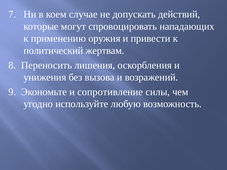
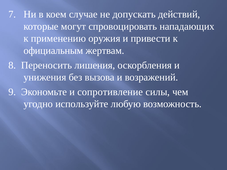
политический: политический -> официальным (53, 51)
